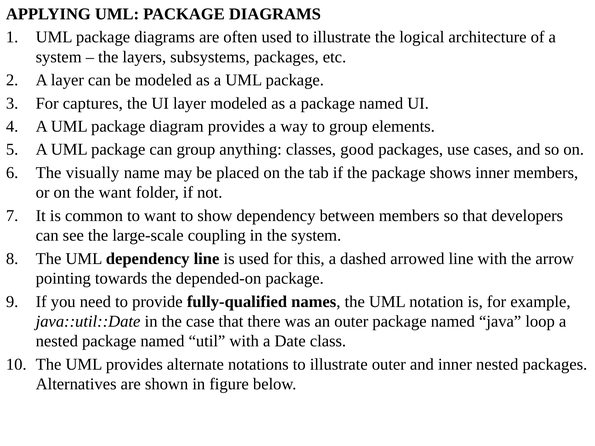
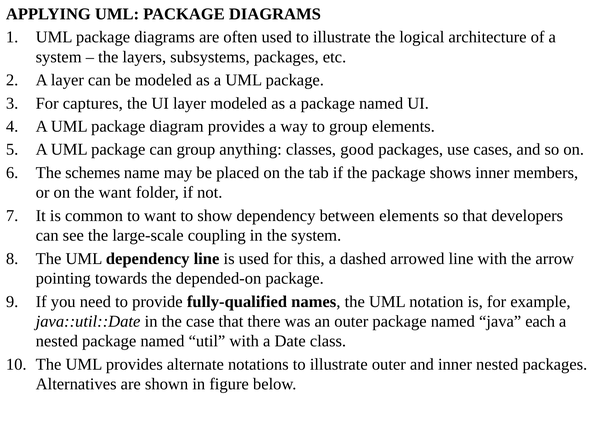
visually: visually -> schemes (93, 173)
between members: members -> elements (409, 216)
loop: loop -> each (540, 322)
